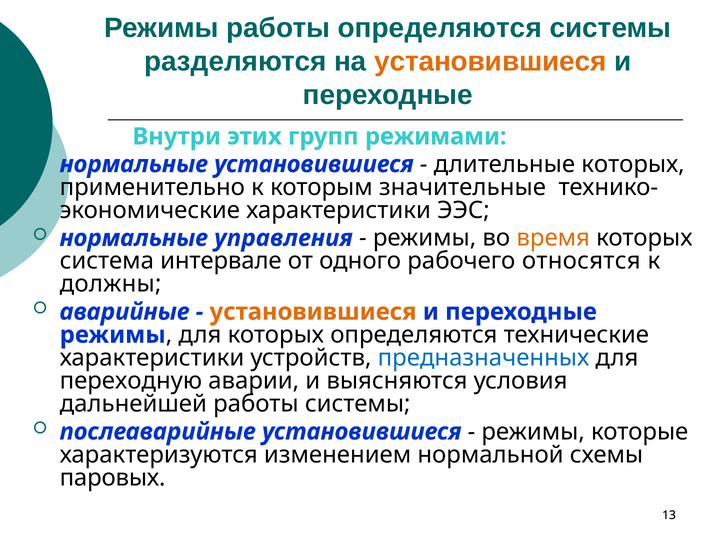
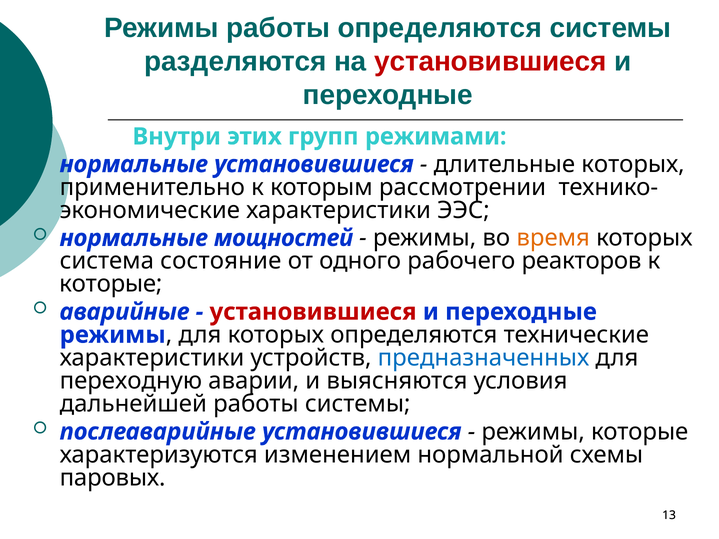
установившиеся colour: orange -> red (490, 62)
значительные: значительные -> рассмотрении (463, 187)
управления: управления -> мощностей (284, 238)
интервале: интервале -> состояние (221, 261)
относятся: относятся -> реакторов (582, 261)
должны: должны -> которые (111, 284)
установившиеся colour: orange -> red (313, 312)
